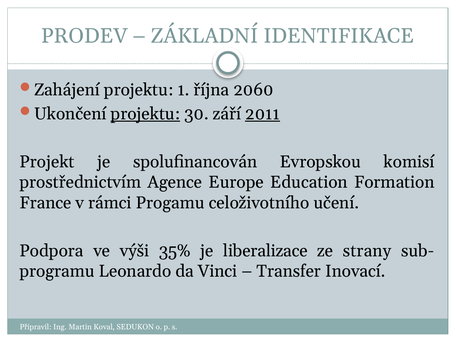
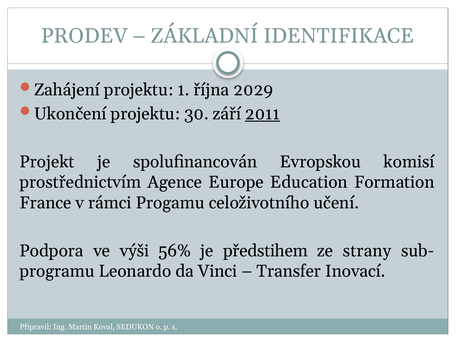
2060: 2060 -> 2029 (253, 90)
projektu underline: present -> none (145, 114)
35%: 35% -> 56% (175, 251)
liberalizace: liberalizace -> předstihem (265, 251)
